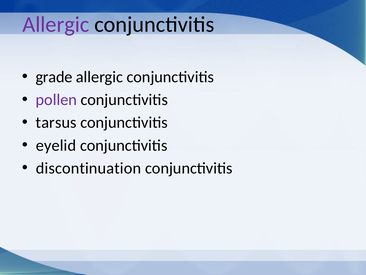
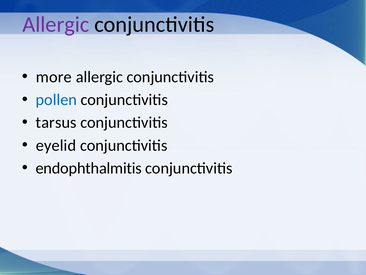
grade: grade -> more (54, 77)
pollen colour: purple -> blue (56, 100)
discontinuation: discontinuation -> endophthalmitis (89, 168)
